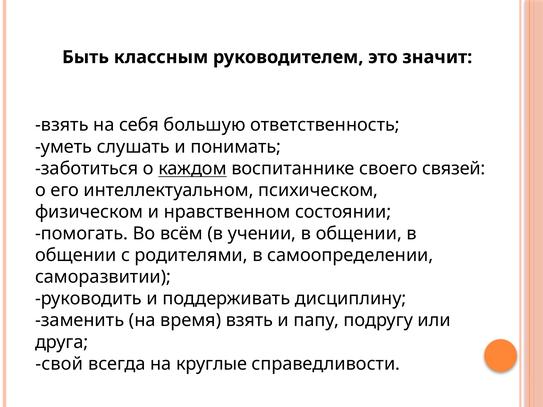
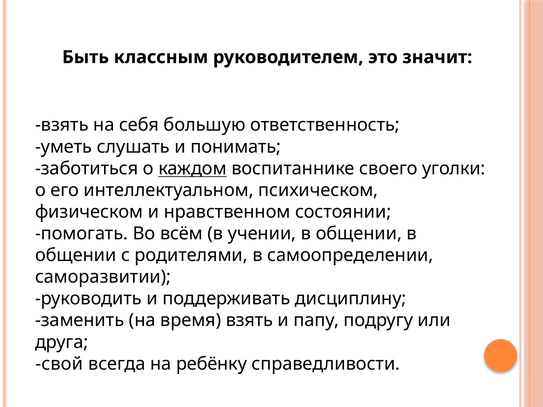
связей: связей -> уголки (454, 169)
круглые: круглые -> ребёнку (212, 364)
